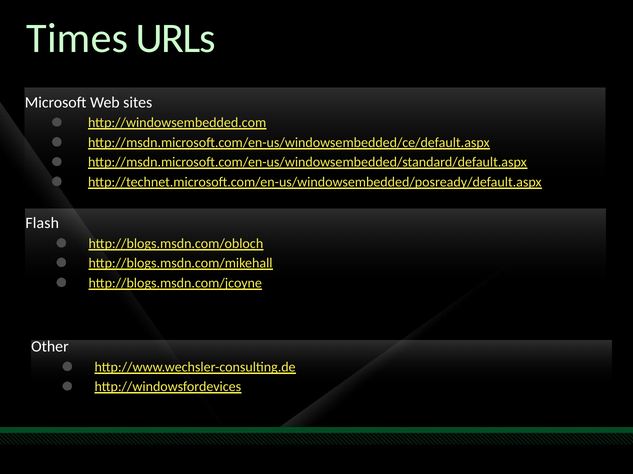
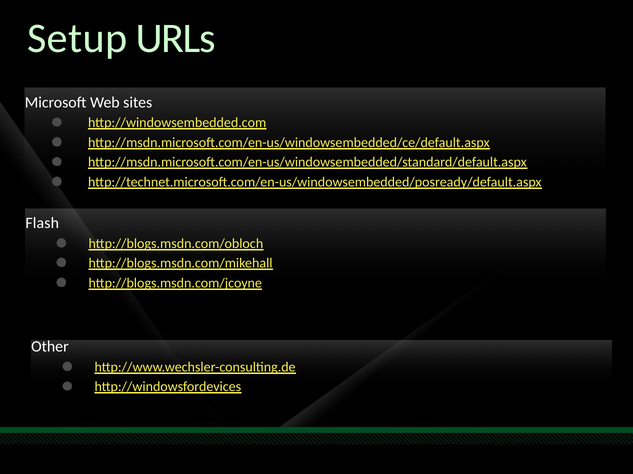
Times: Times -> Setup (77, 38)
